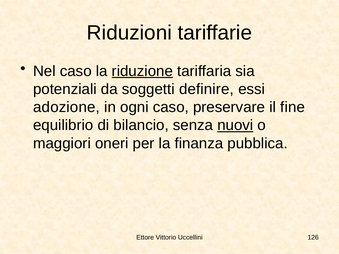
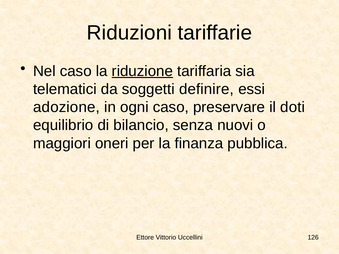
potenziali: potenziali -> telematici (65, 89)
fine: fine -> doti (293, 107)
nuovi underline: present -> none (235, 125)
